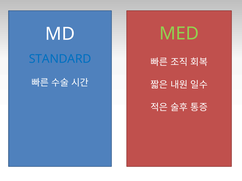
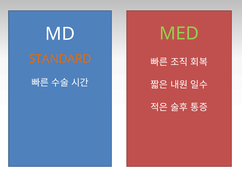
STANDARD colour: blue -> orange (60, 59)
